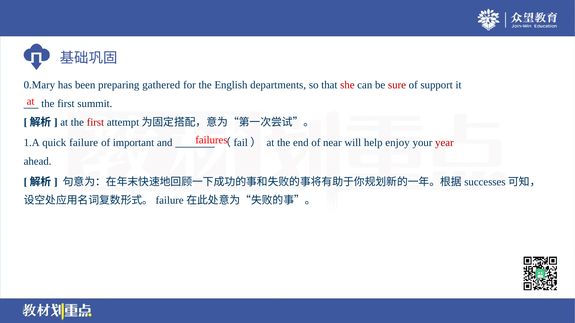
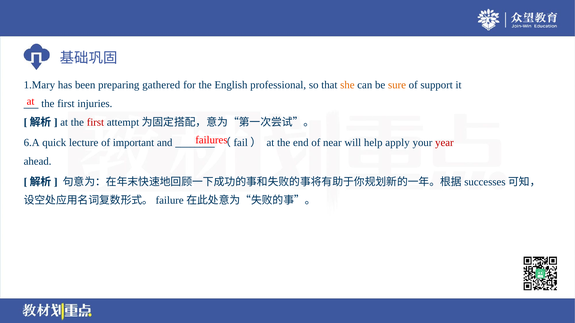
0.Mary: 0.Mary -> 1.Mary (39, 85)
departments: departments -> professional (278, 85)
she colour: red -> orange (347, 85)
sure colour: red -> orange (397, 85)
summit: summit -> injuries (95, 104)
1.A: 1.A -> 6.A (32, 143)
failure: failure -> lecture (84, 143)
enjoy: enjoy -> apply (397, 143)
